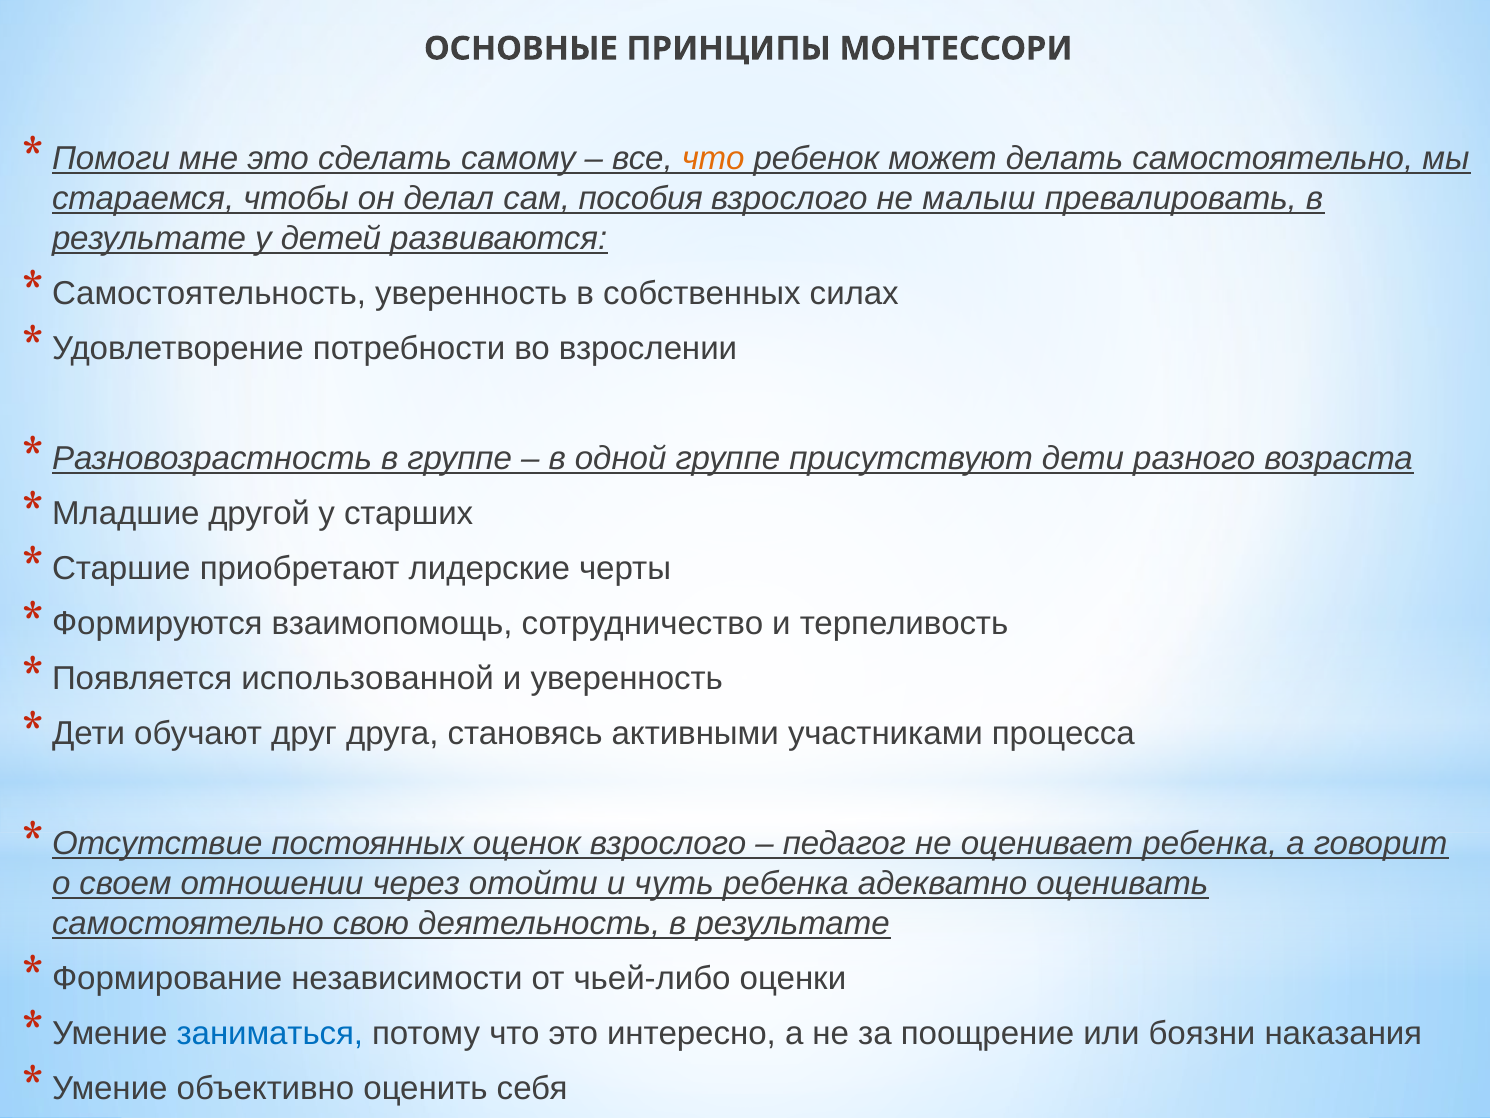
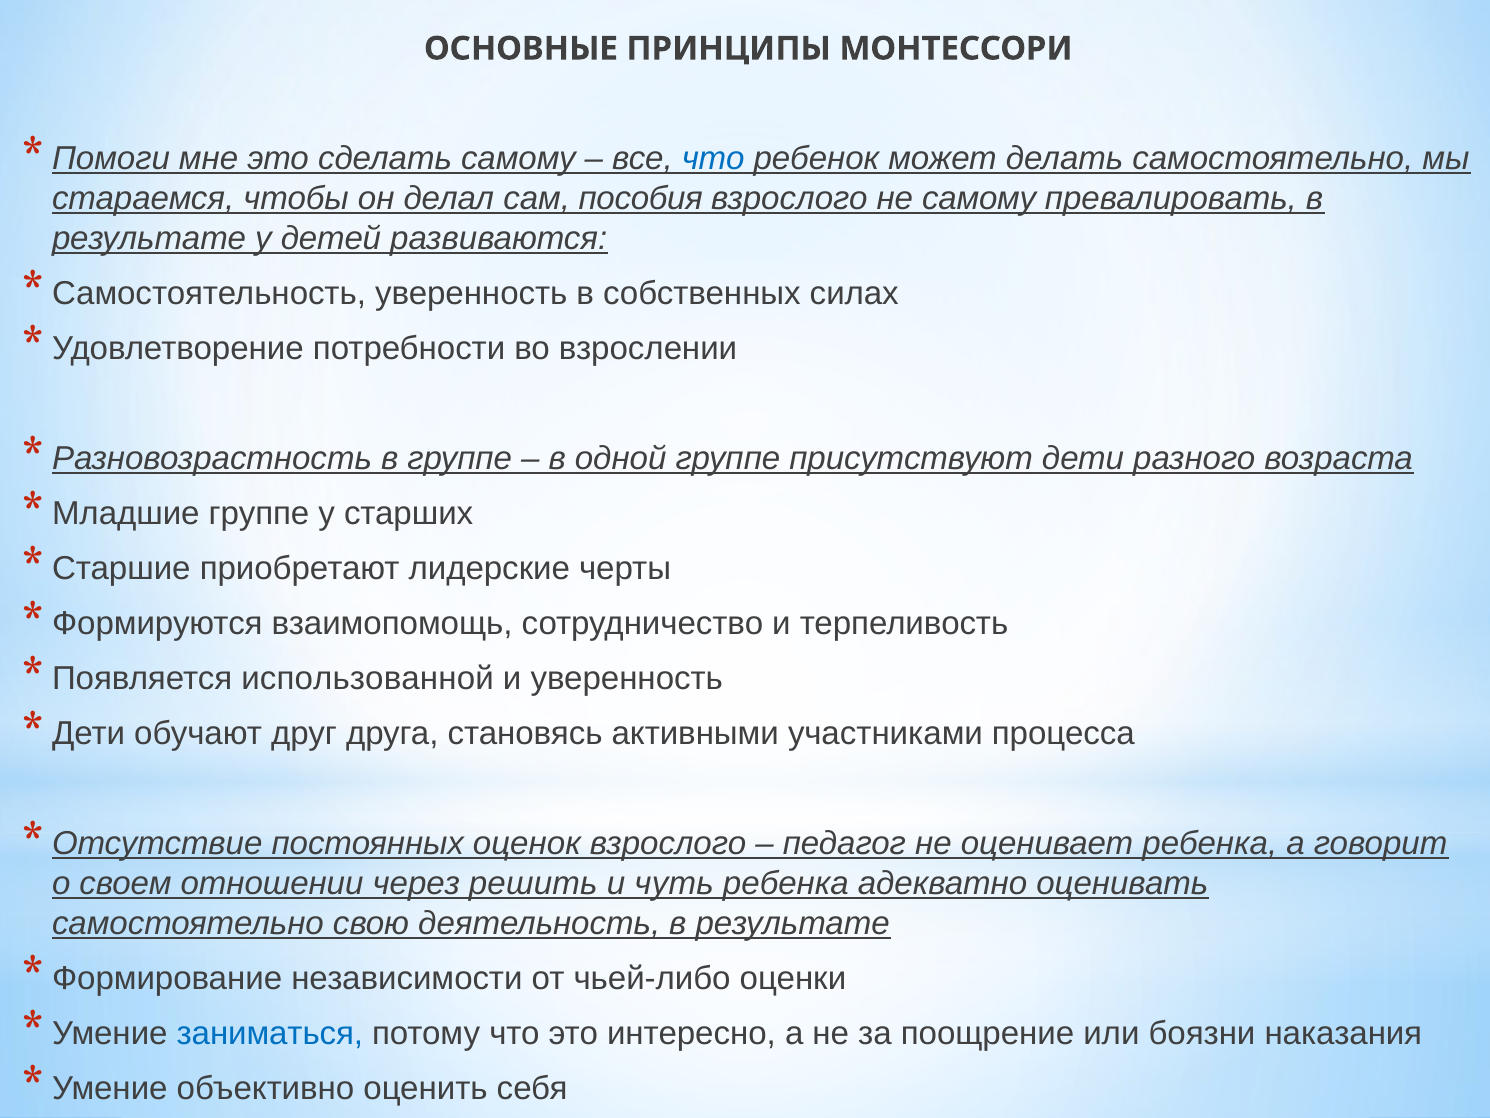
что colour: orange -> blue (713, 159)
не малыш: малыш -> самому (979, 198)
другой: другой -> группе (259, 513)
отойти: отойти -> решить (533, 883)
